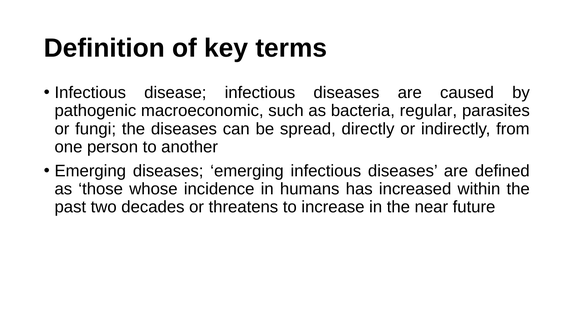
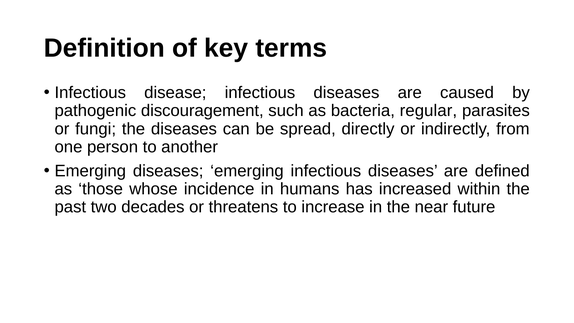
macroeconomic: macroeconomic -> discouragement (202, 111)
